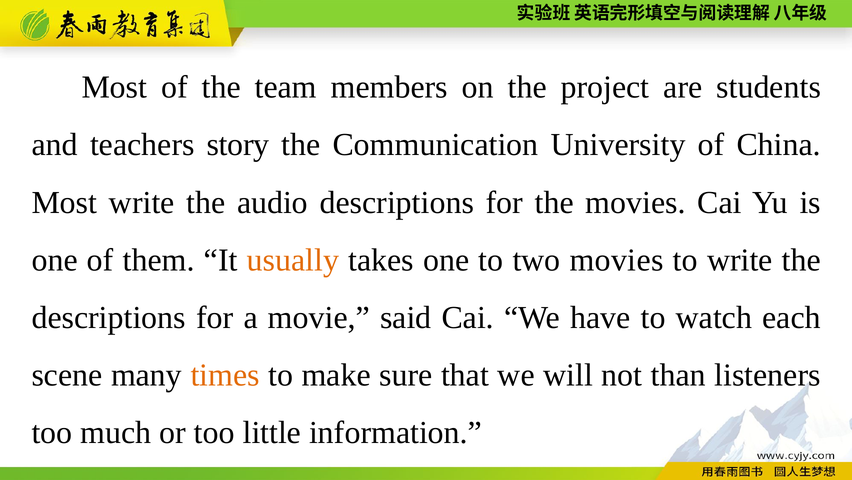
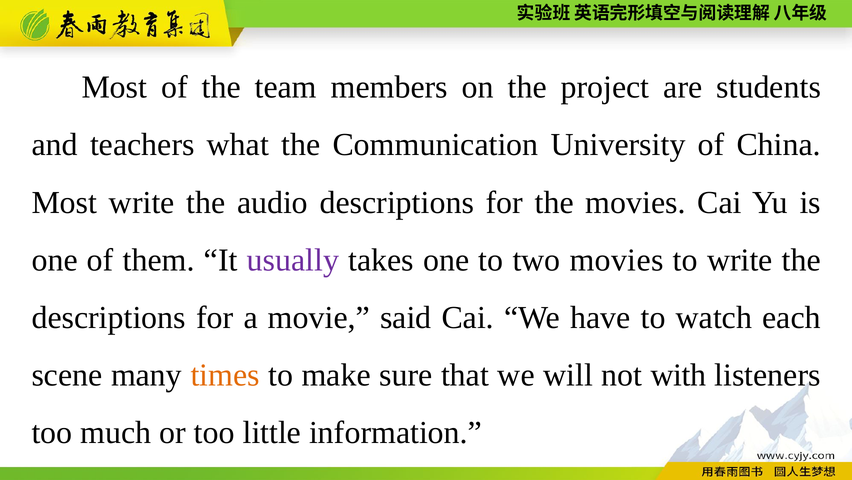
story: story -> what (238, 145)
usually colour: orange -> purple (293, 260)
than: than -> with (678, 375)
